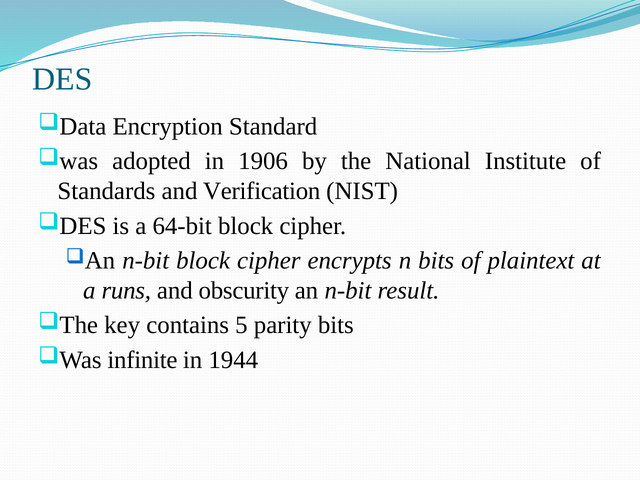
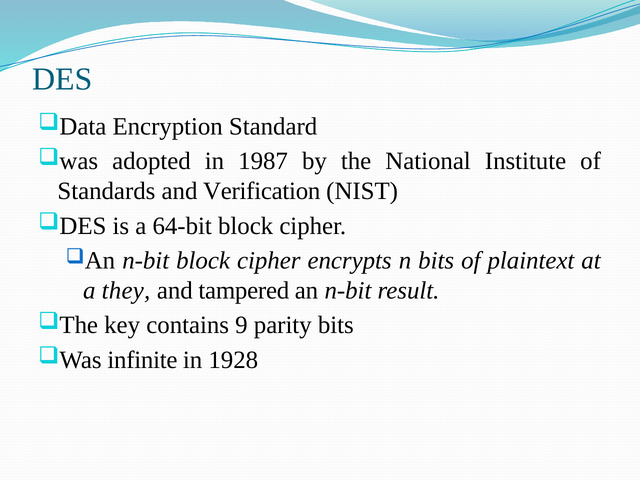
1906: 1906 -> 1987 (263, 161)
runs: runs -> they (126, 290)
obscurity: obscurity -> tampered (244, 290)
5: 5 -> 9 (241, 325)
1944: 1944 -> 1928 (233, 360)
